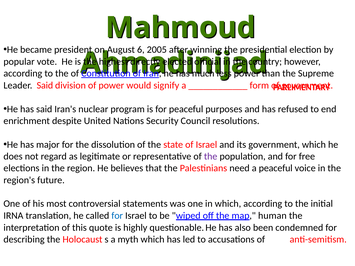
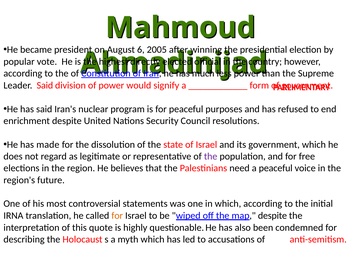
major: major -> made (48, 145)
for colour: blue -> orange (117, 216)
map human: human -> despite (272, 216)
